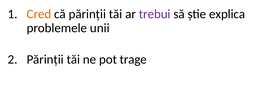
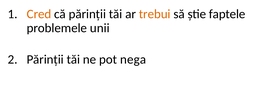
trebui colour: purple -> orange (155, 14)
explica: explica -> faptele (227, 14)
trage: trage -> nega (133, 60)
